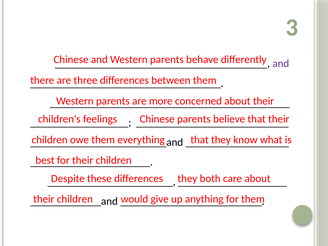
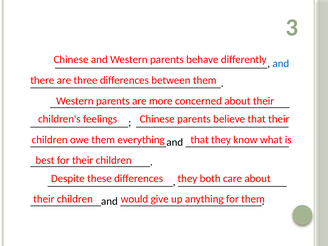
and colour: purple -> blue (281, 64)
